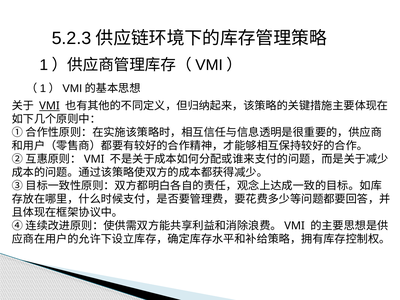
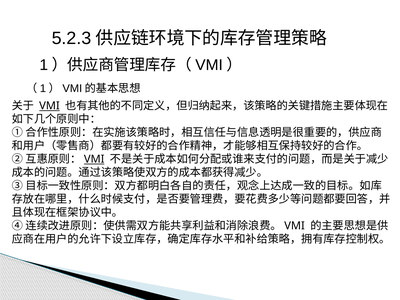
VMI underline: none -> present (94, 159)
